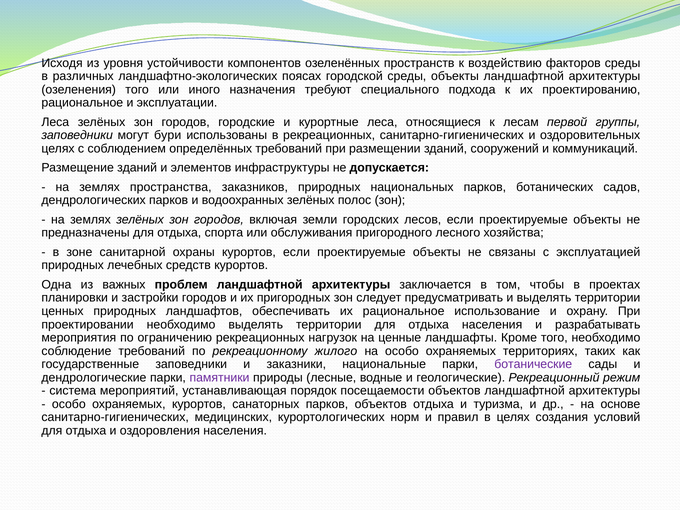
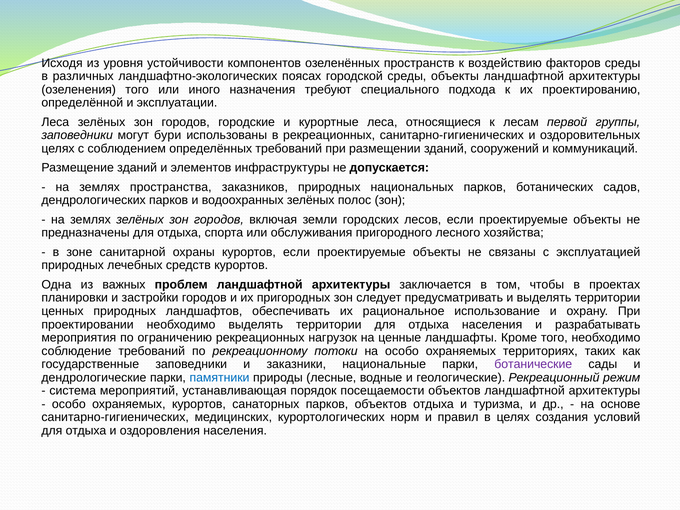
рациональное: рациональное -> определённой (82, 103)
жилого: жилого -> потоки (336, 351)
памятники colour: purple -> blue (220, 378)
